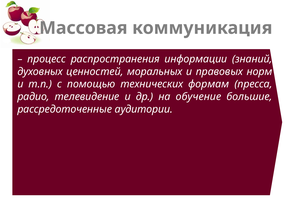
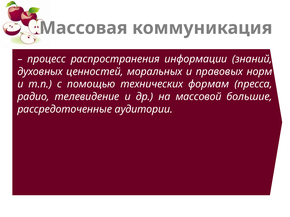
обучение: обучение -> массовой (199, 97)
